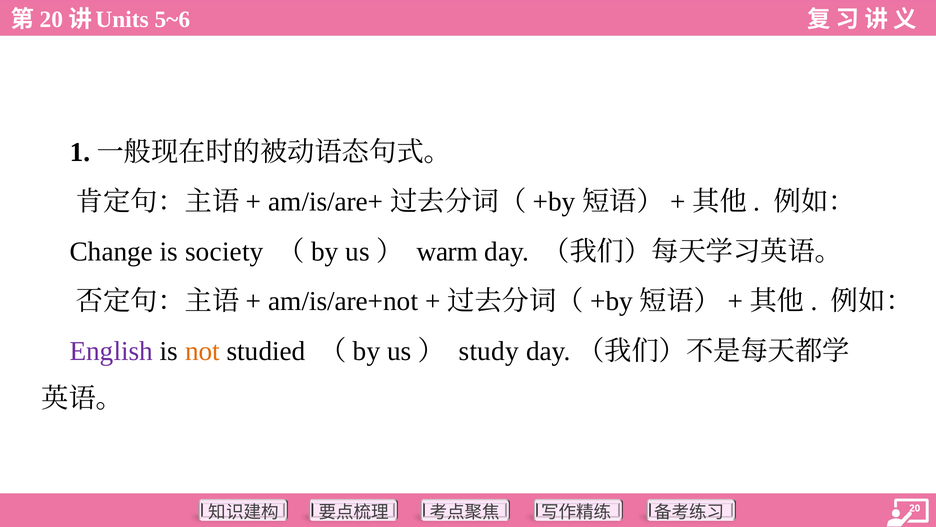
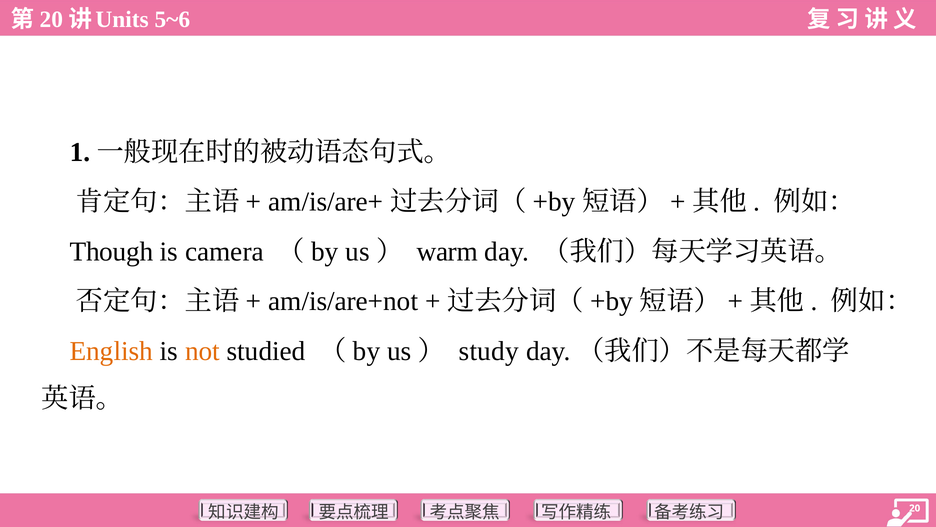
Change: Change -> Though (111, 251)
society: society -> camera (224, 251)
English colour: purple -> orange (111, 351)
